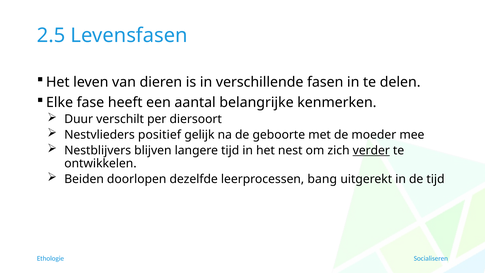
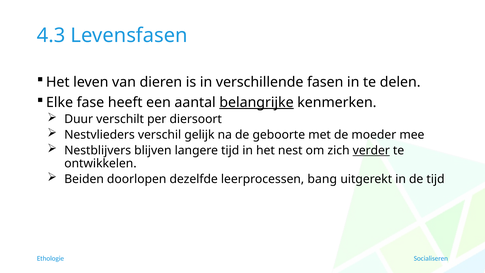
2.5: 2.5 -> 4.3 (51, 35)
belangrijke underline: none -> present (257, 102)
positief: positief -> verschil (160, 135)
